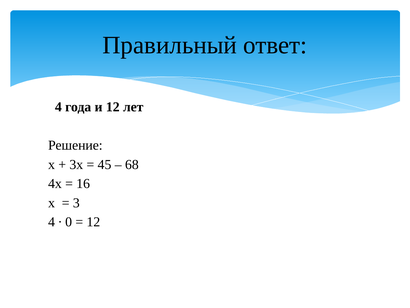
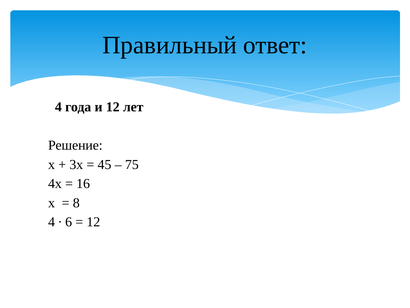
68: 68 -> 75 (132, 164)
3: 3 -> 8 (76, 202)
0: 0 -> 6 (69, 222)
